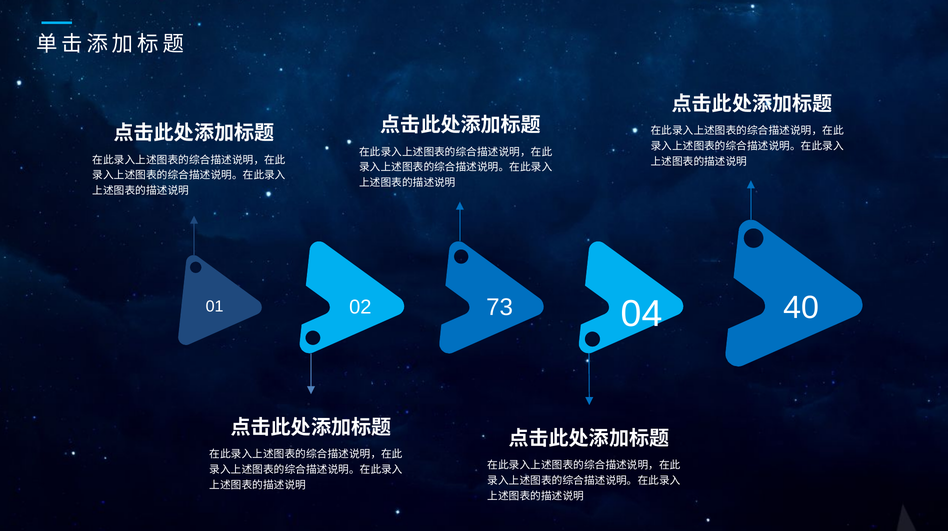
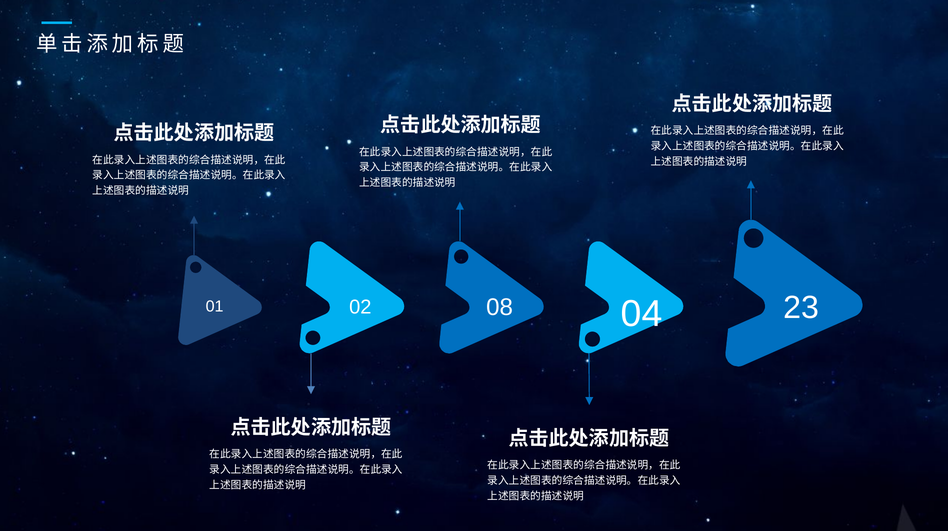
73: 73 -> 08 (500, 307)
40: 40 -> 23 (801, 308)
